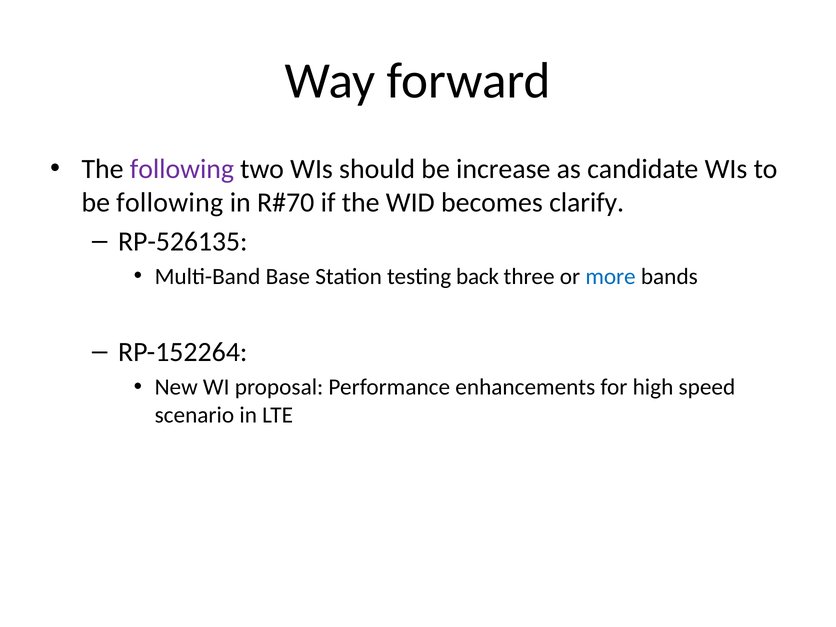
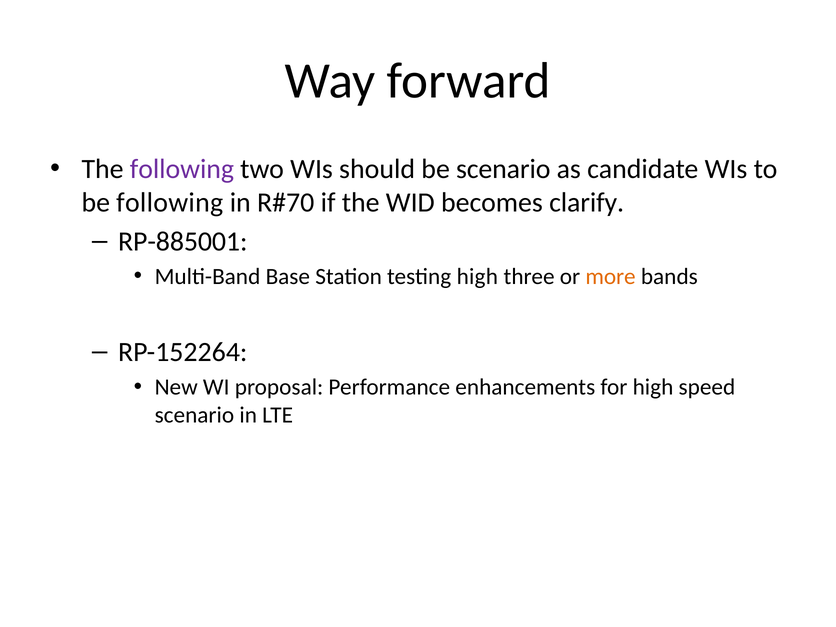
be increase: increase -> scenario (503, 169)
RP-526135: RP-526135 -> RP-885001 (183, 242)
testing back: back -> high (477, 277)
more colour: blue -> orange (611, 277)
